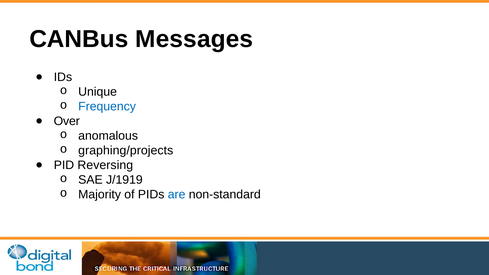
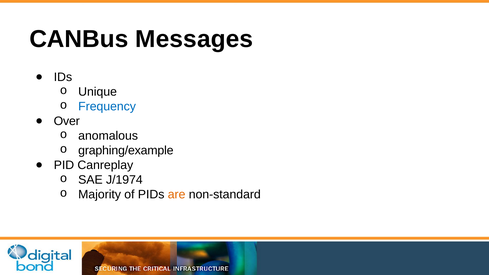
graphing/projects: graphing/projects -> graphing/example (126, 151)
Reversing: Reversing -> Canreplay (105, 165)
J/1919: J/1919 -> J/1974 (124, 180)
are colour: blue -> orange (177, 195)
